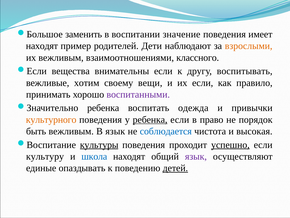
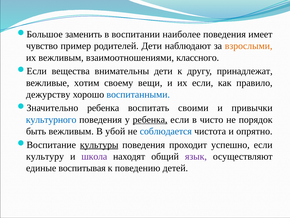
значение: значение -> наиболее (182, 34)
находят: находят -> чувство (42, 46)
внимательны если: если -> дети (163, 71)
воспитывать: воспитывать -> принадлежат (245, 71)
принимать: принимать -> дежурству (48, 94)
воспитанными colour: purple -> blue (138, 94)
одежда: одежда -> своими (193, 108)
культурного colour: orange -> blue (51, 119)
право: право -> чисто (212, 119)
В язык: язык -> убой (115, 131)
высокая: высокая -> опрятно (254, 131)
успешно underline: present -> none (230, 144)
школа colour: blue -> purple (94, 156)
опаздывать: опаздывать -> воспитывая (82, 168)
детей underline: present -> none (175, 168)
